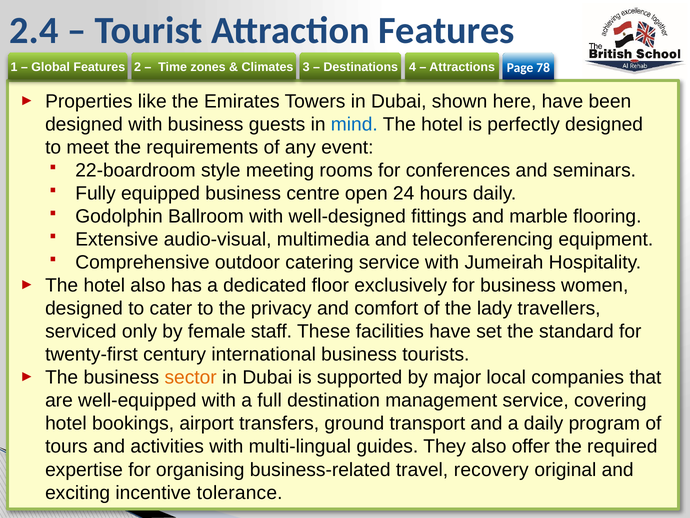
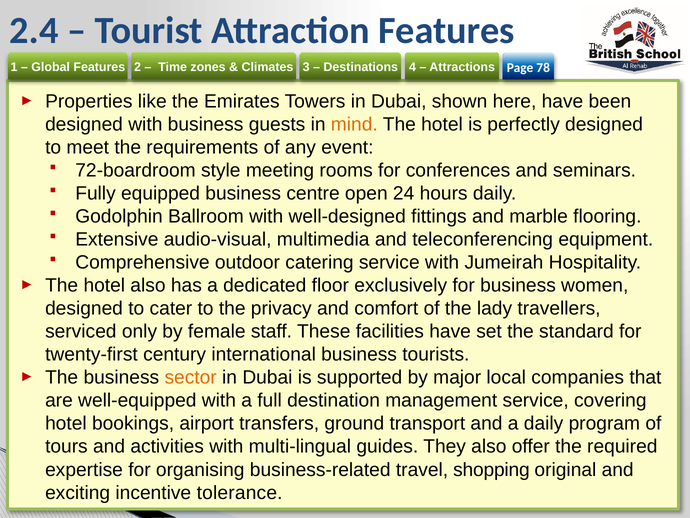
mind colour: blue -> orange (354, 124)
22-boardroom: 22-boardroom -> 72-boardroom (136, 170)
recovery: recovery -> shopping (491, 469)
